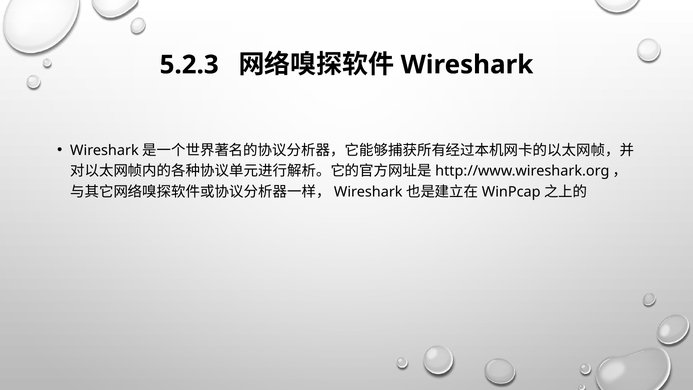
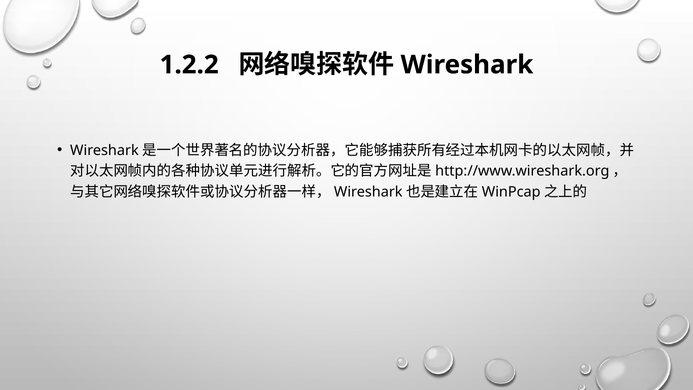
5.2.3: 5.2.3 -> 1.2.2 (189, 65)
